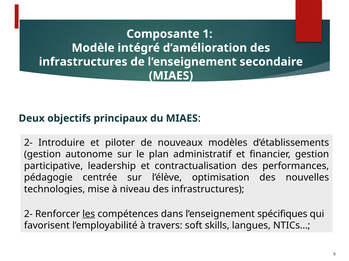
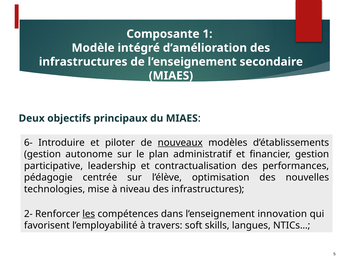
2-: 2- -> 6- (28, 143)
nouveaux underline: none -> present (180, 143)
spécifiques: spécifiques -> innovation (282, 215)
